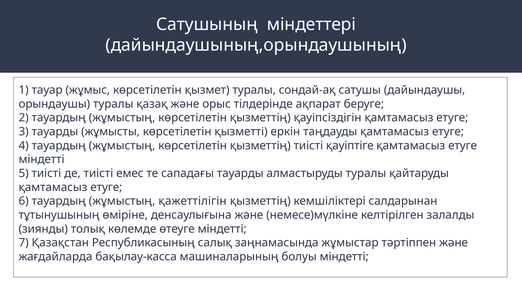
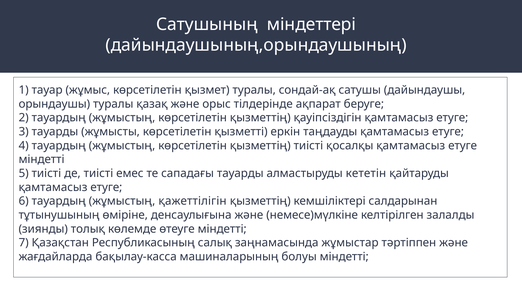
қауіптіге: қауіптіге -> қосалқы (350, 146)
алмастыруды туралы: туралы -> кететін (366, 174)
